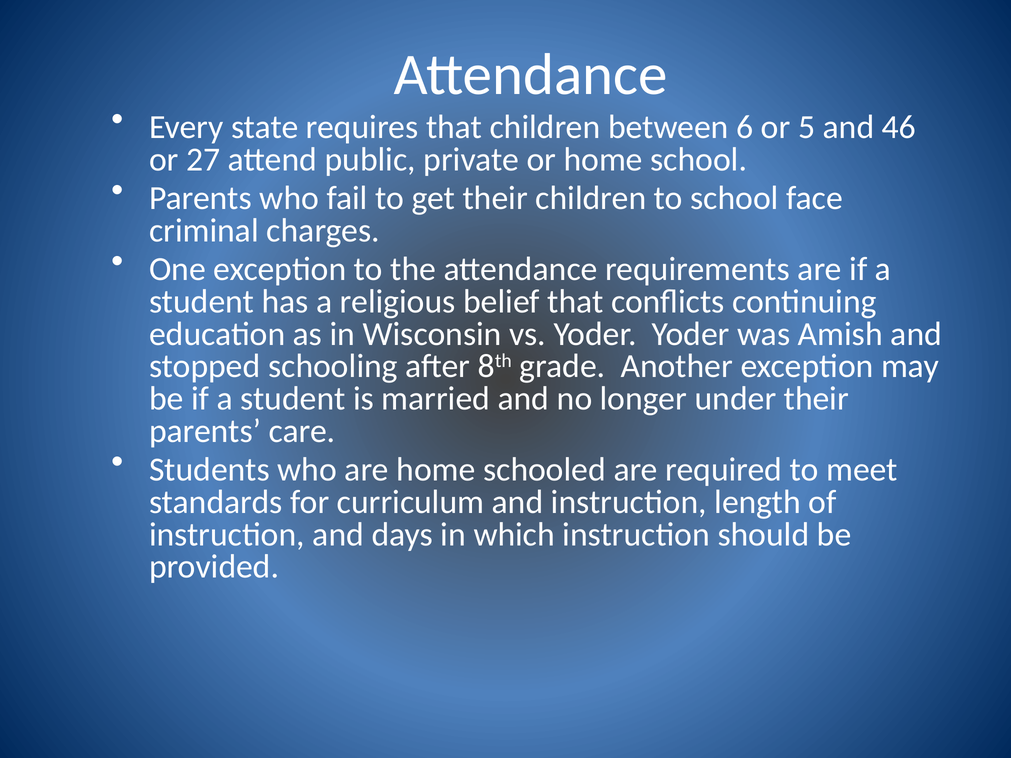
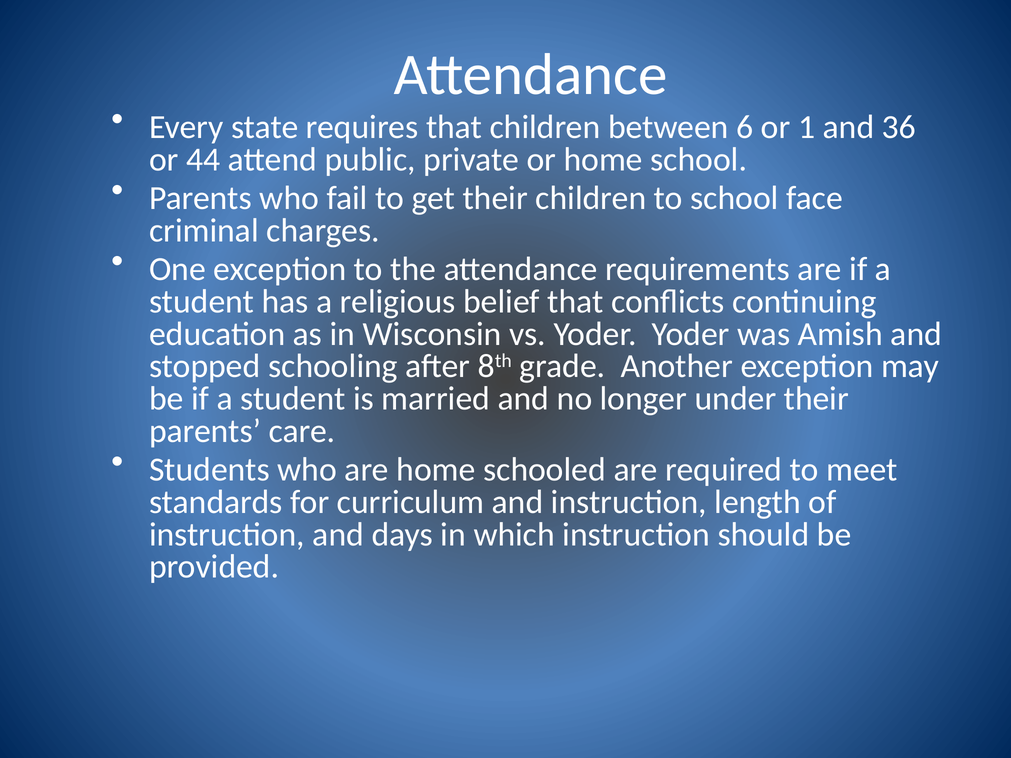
5: 5 -> 1 (807, 127)
46: 46 -> 36 (899, 127)
27: 27 -> 44 (203, 160)
